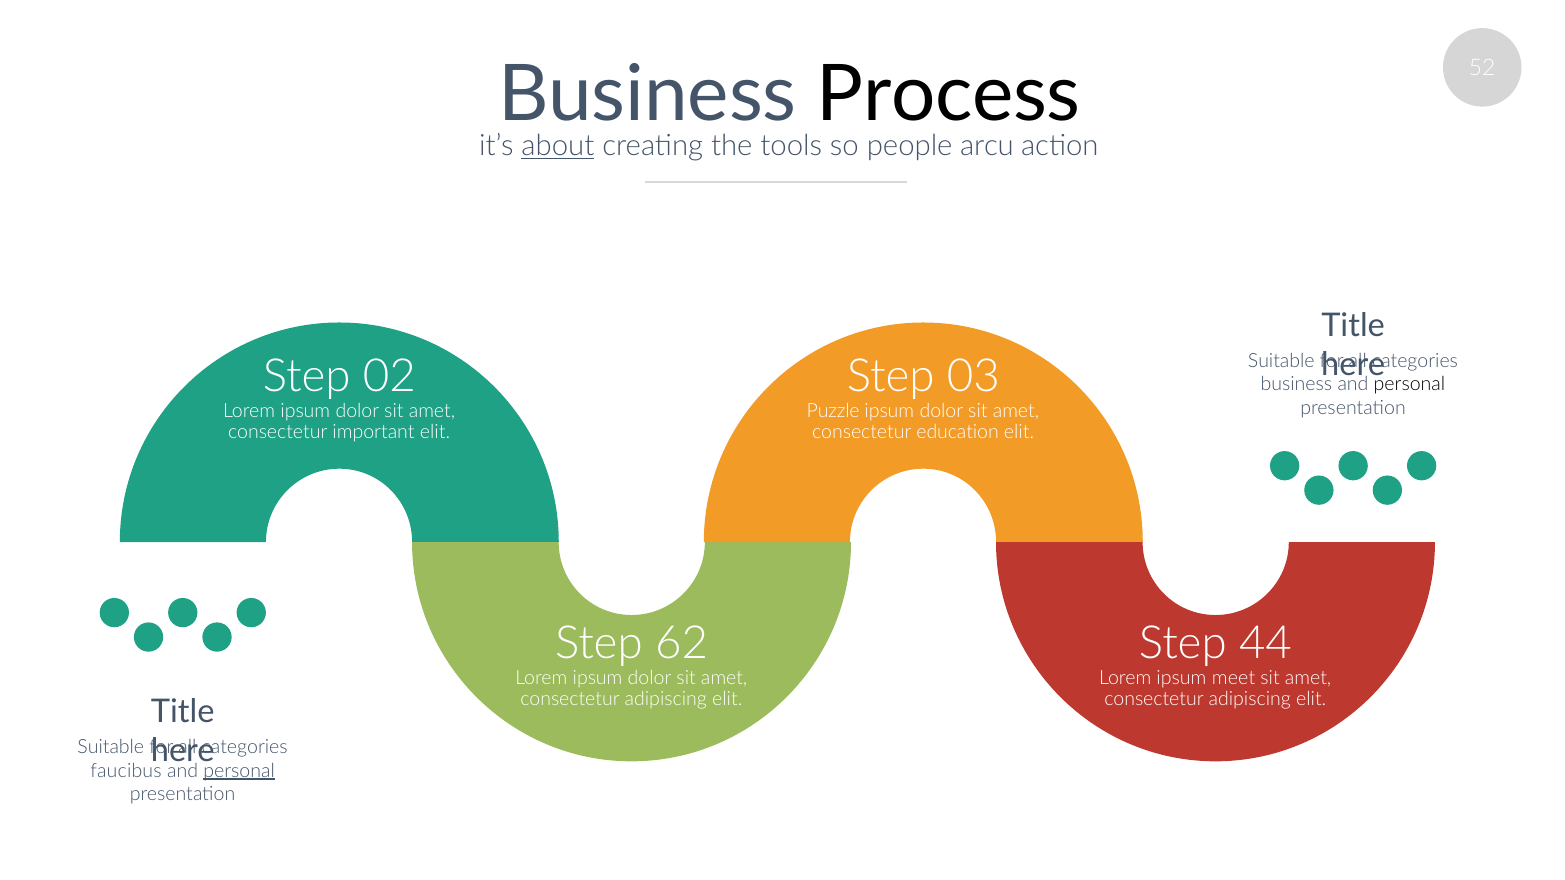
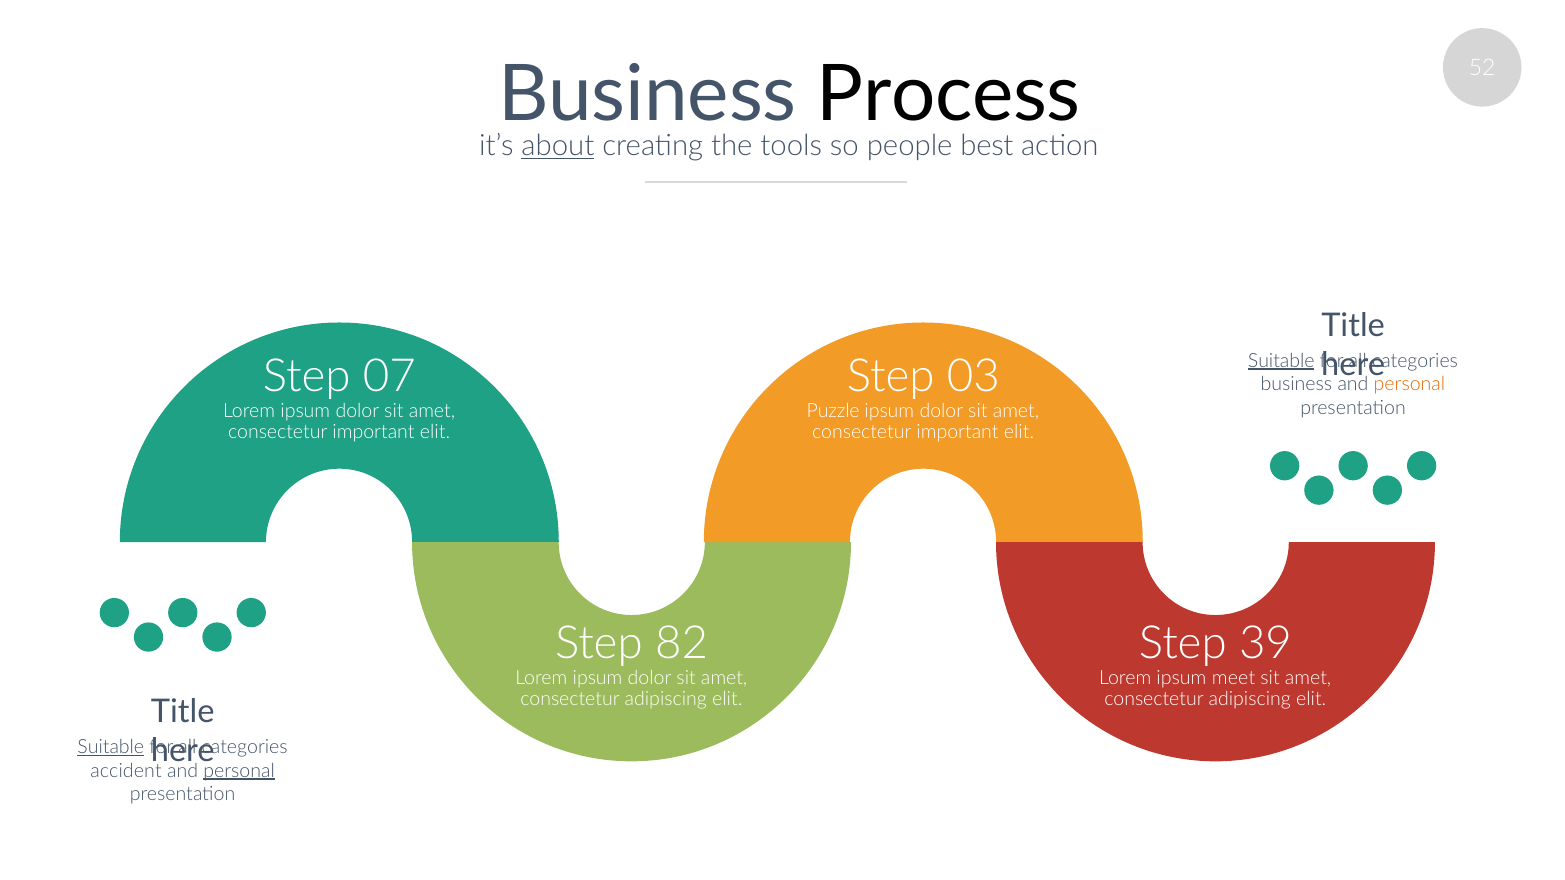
arcu: arcu -> best (987, 146)
Suitable underline: none -> present (1281, 361)
02: 02 -> 07 (389, 377)
personal colour: black -> orange (1409, 384)
education: education -> important (958, 432)
62: 62 -> 82 (682, 643)
44: 44 -> 39 (1265, 643)
Suitable underline: none -> present (111, 747)
faucibus: faucibus -> accident (126, 771)
